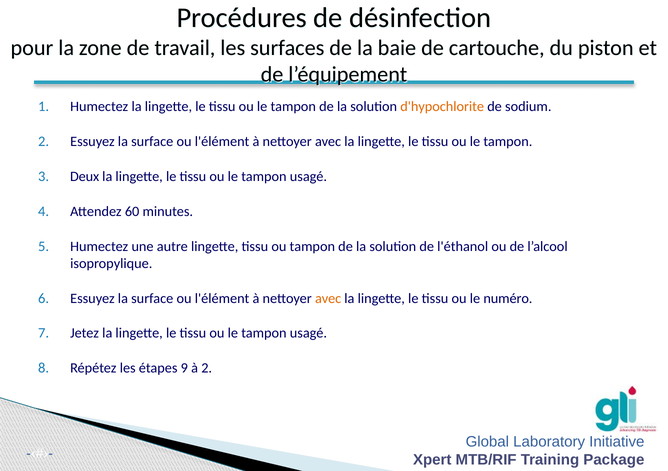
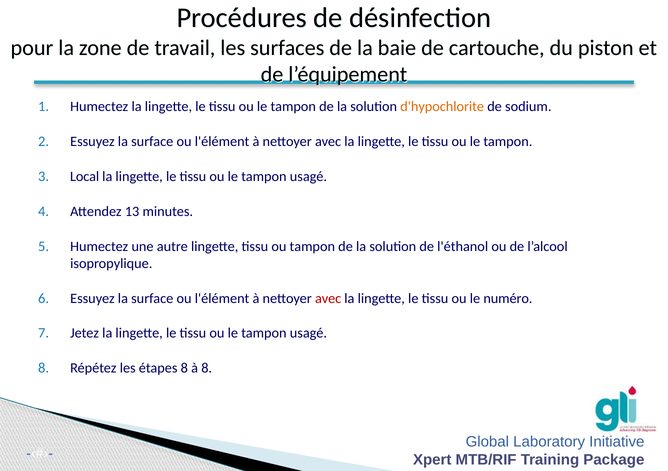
Deux: Deux -> Local (85, 177)
60: 60 -> 13 (132, 212)
avec colour: orange -> red (328, 299)
étapes 9: 9 -> 8 (184, 368)
à 2: 2 -> 8 (207, 368)
